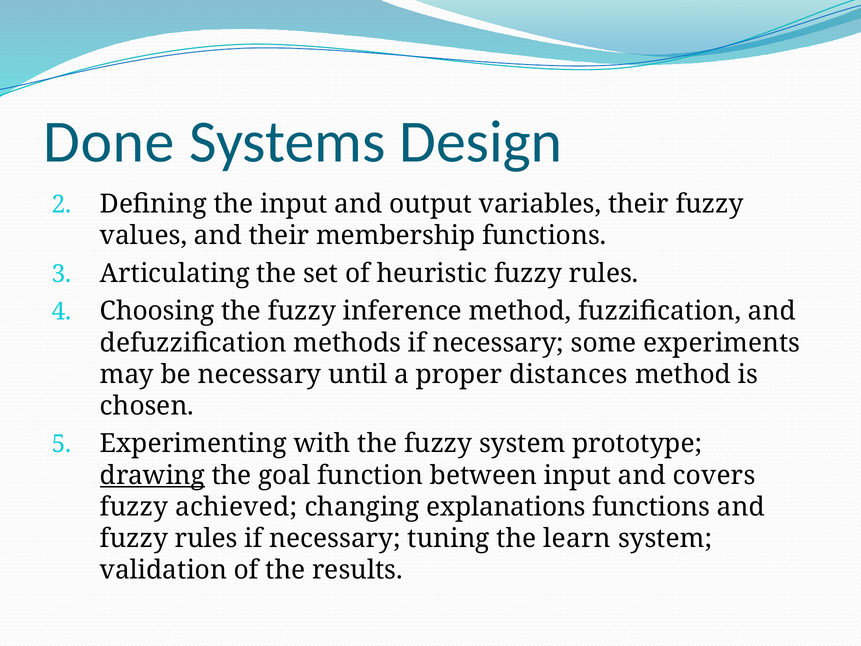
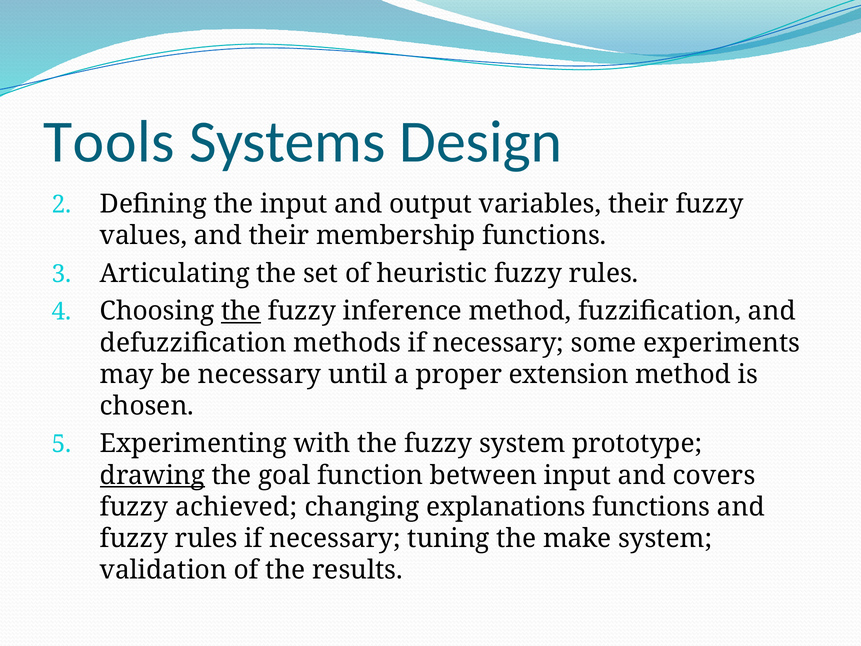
Done: Done -> Tools (109, 142)
the underline: none -> present (241, 311)
distances: distances -> extension (569, 374)
learn: learn -> make (577, 538)
